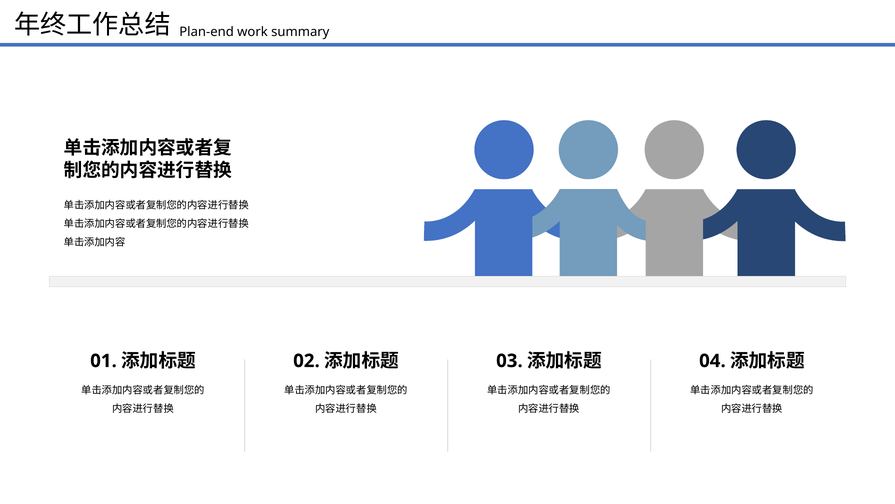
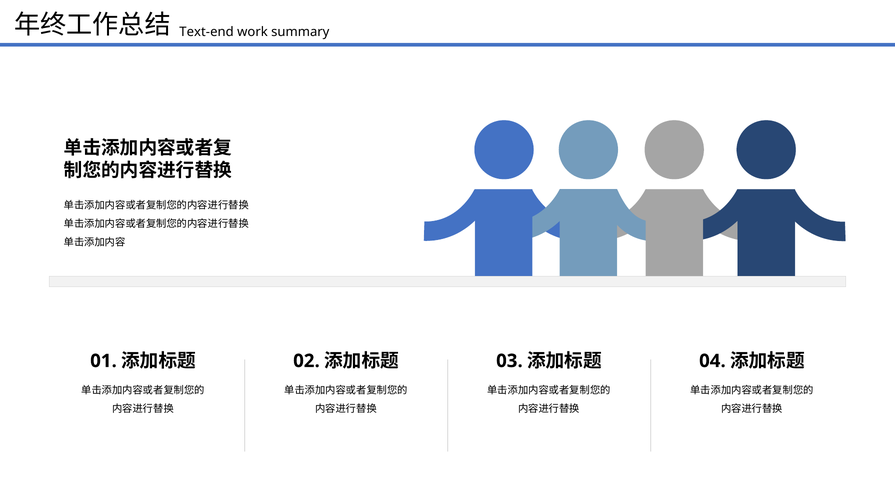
Plan-end: Plan-end -> Text-end (207, 32)
